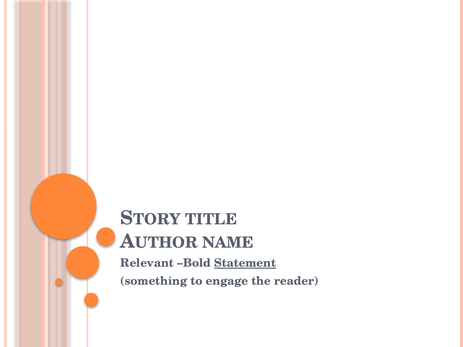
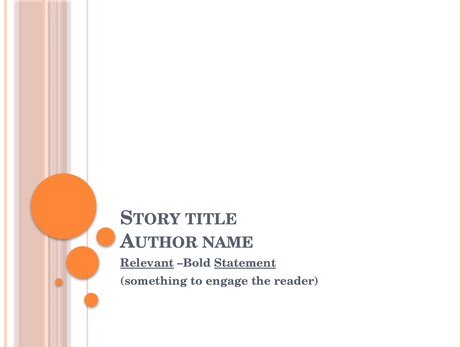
Relevant underline: none -> present (147, 263)
